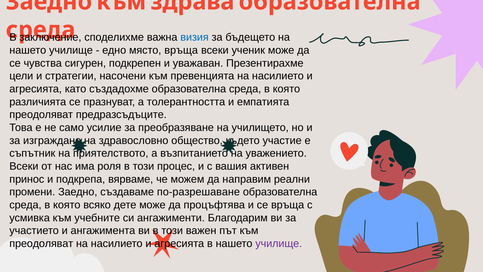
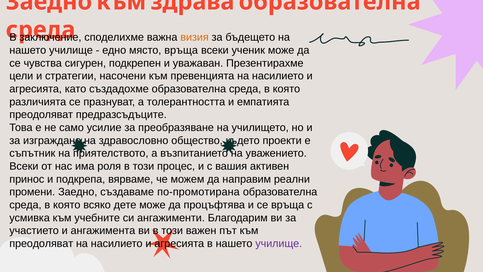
визия colour: blue -> orange (195, 37)
участие: участие -> проекти (282, 140)
по-разрешаване: по-разрешаване -> по-промотирана (198, 192)
